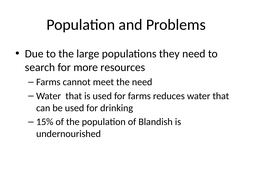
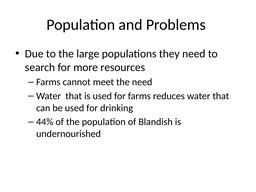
15%: 15% -> 44% (45, 122)
